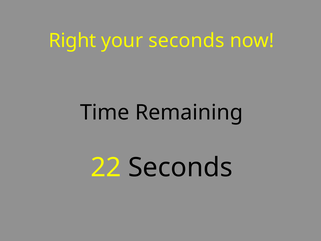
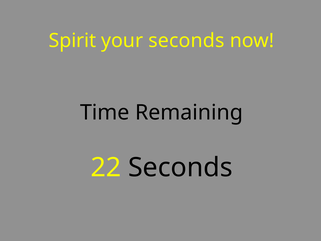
Right: Right -> Spirit (72, 41)
